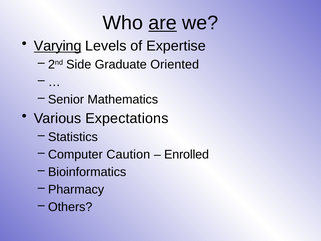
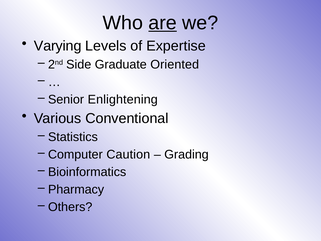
Varying underline: present -> none (58, 46)
Mathematics: Mathematics -> Enlightening (123, 99)
Expectations: Expectations -> Conventional (127, 118)
Enrolled: Enrolled -> Grading (186, 154)
